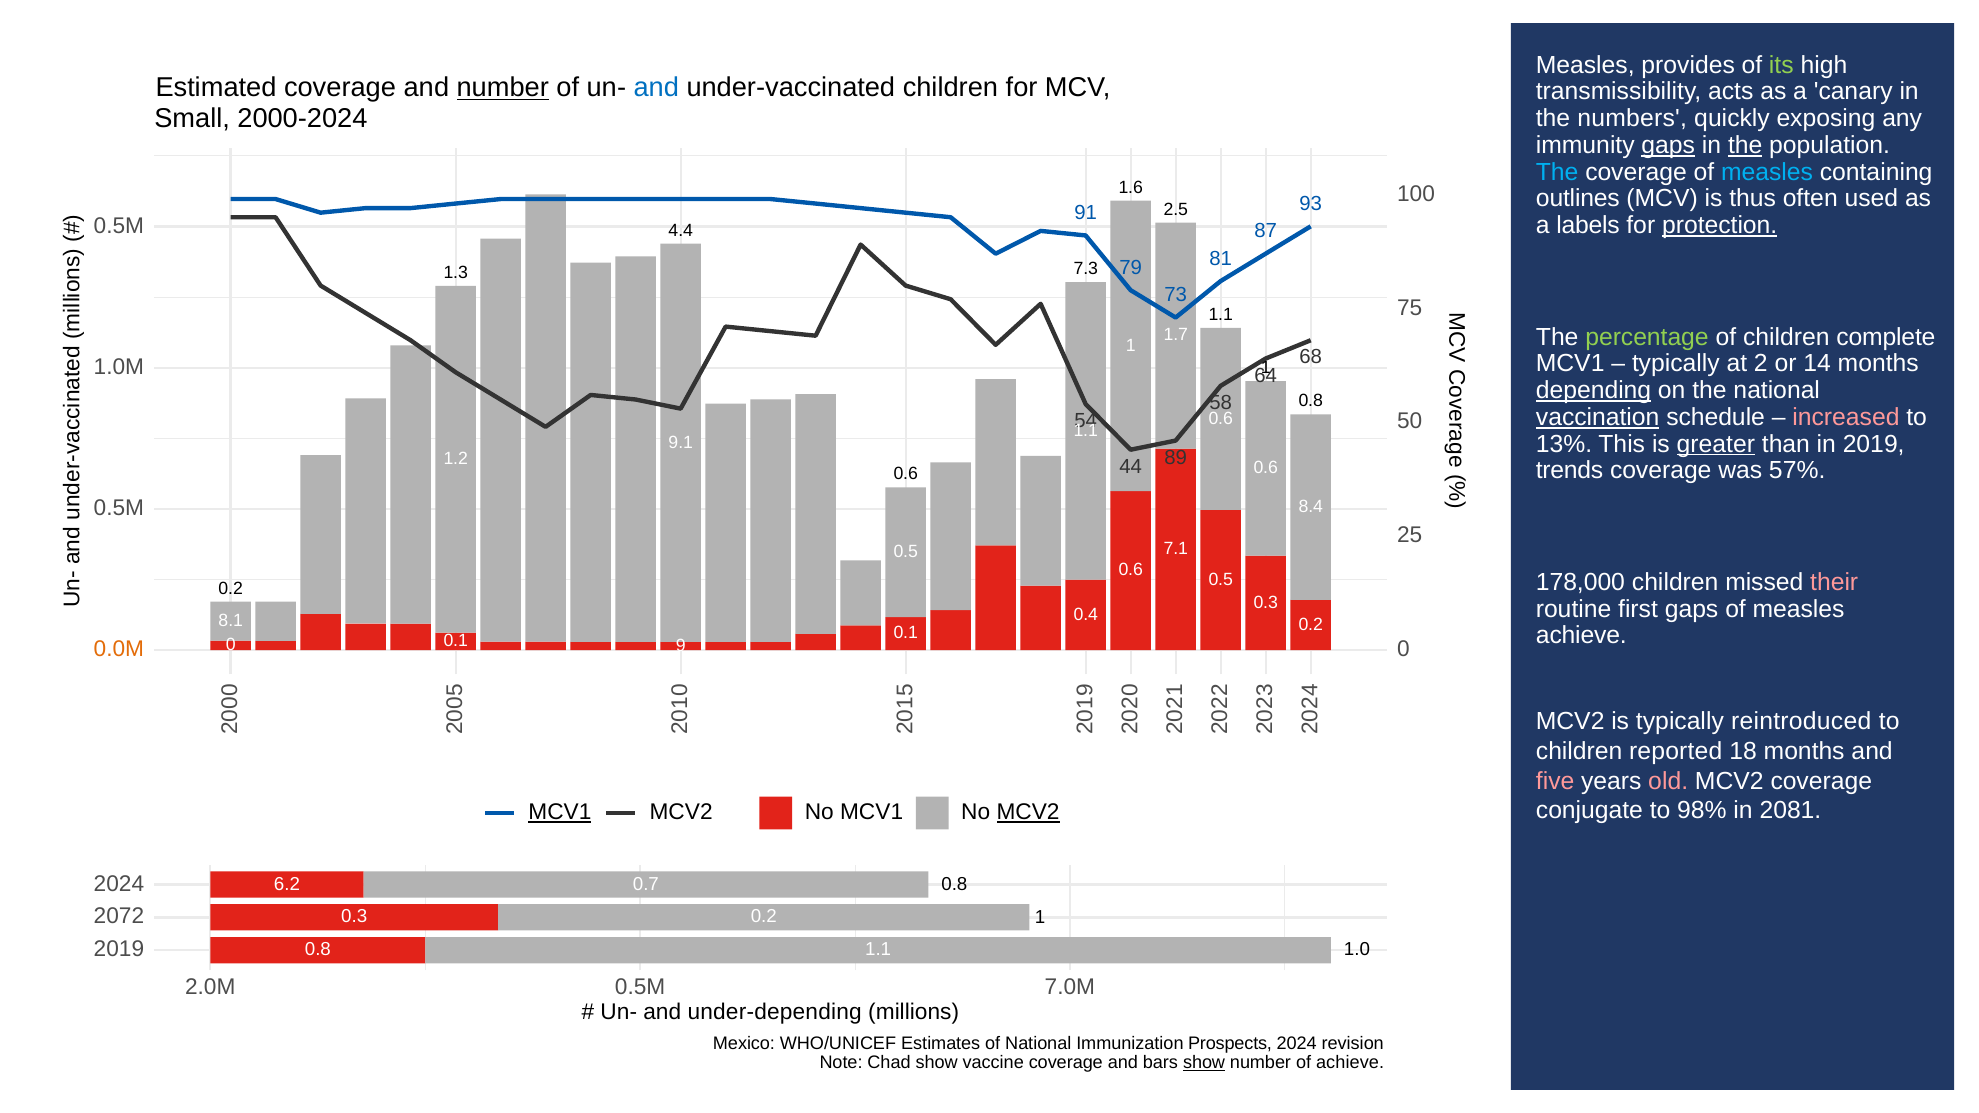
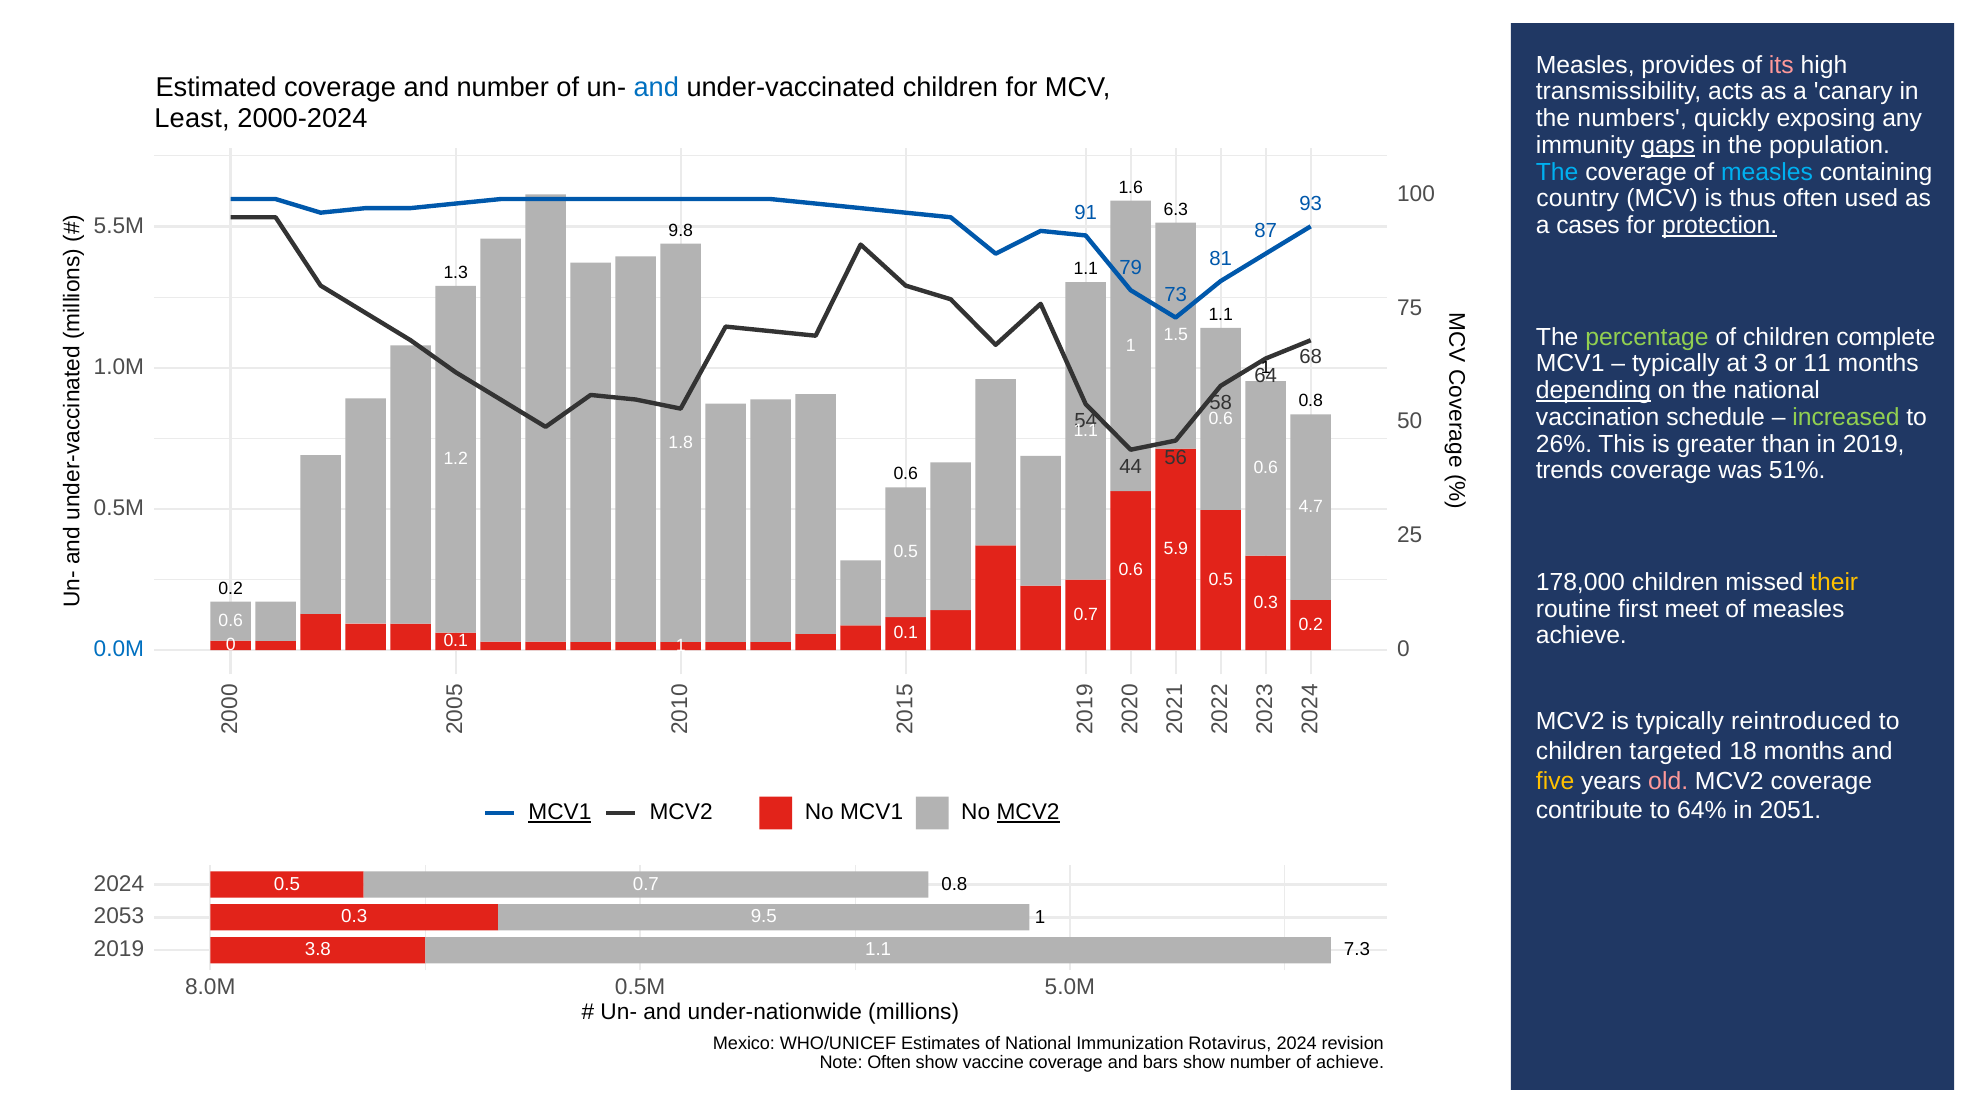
its colour: light green -> pink (1781, 65)
number underline: present -> none (503, 88)
Small: Small -> Least (192, 118)
the underline: present -> none (1745, 145)
outlines: outlines -> country (1578, 199)
2.5: 2.5 -> 6.3 (1176, 209)
labels: labels -> cases (1588, 225)
0.5M: 0.5M -> 5.5M (119, 226)
4.4: 4.4 -> 9.8 (681, 231)
7.3: 7.3 -> 1.1 (1086, 269)
1.7: 1.7 -> 1.5 (1176, 335)
at 2: 2 -> 3 (1761, 364)
14: 14 -> 11 (1817, 364)
vaccination underline: present -> none (1598, 417)
increased colour: pink -> light green (1846, 417)
13%: 13% -> 26% (1564, 444)
greater underline: present -> none (1716, 444)
9.1: 9.1 -> 1.8 (681, 442)
89: 89 -> 56 (1176, 458)
57%: 57% -> 51% (1797, 471)
8.4: 8.4 -> 4.7 (1311, 506)
7.1: 7.1 -> 5.9 (1176, 549)
their colour: pink -> yellow (1834, 582)
first gaps: gaps -> meet (1692, 609)
0.4: 0.4 -> 0.7 (1086, 614)
8.1: 8.1 -> 0.6 (231, 621)
0.1 9: 9 -> 1 (681, 645)
0.0M colour: orange -> blue (119, 649)
reported: reported -> targeted (1676, 752)
five colour: pink -> yellow (1555, 781)
conjugate: conjugate -> contribute (1589, 811)
98%: 98% -> 64% (1702, 811)
2081: 2081 -> 2051 (1790, 811)
6.2: 6.2 -> 0.5 (287, 884)
2072: 2072 -> 2053 (119, 917)
0.2: 0.2 -> 9.5 (764, 917)
0.8: 0.8 -> 3.8 (318, 950)
1.0: 1.0 -> 7.3 (1357, 950)
2.0M: 2.0M -> 8.0M (210, 988)
7.0M: 7.0M -> 5.0M (1070, 988)
under-depending: under-depending -> under-nationwide (775, 1012)
Prospects: Prospects -> Rotavirus (1230, 1043)
Note Chad: Chad -> Often (889, 1063)
show underline: present -> none (1204, 1063)
